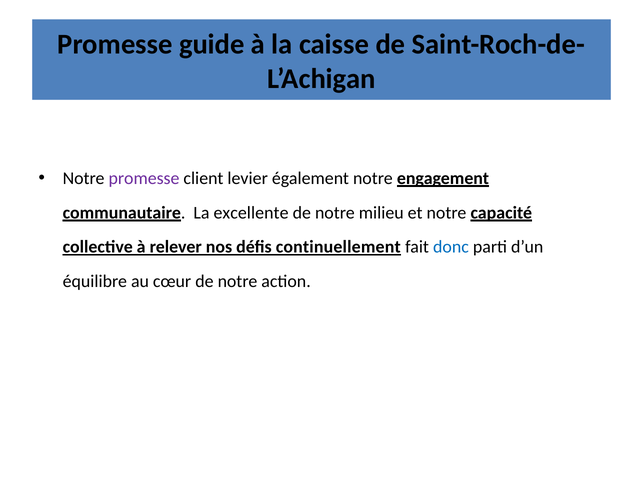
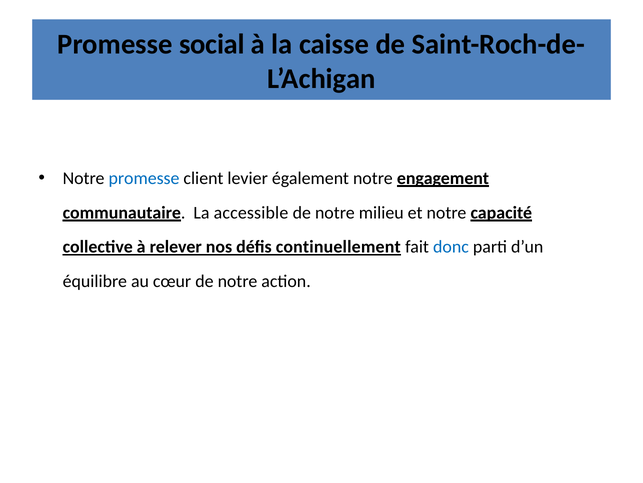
guide: guide -> social (212, 44)
promesse colour: purple -> blue (144, 178)
excellente: excellente -> accessible (251, 212)
